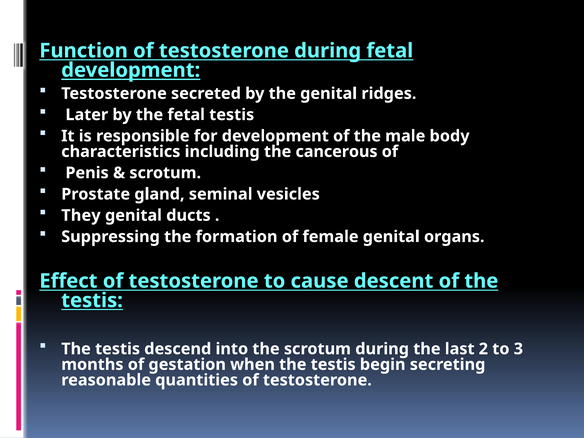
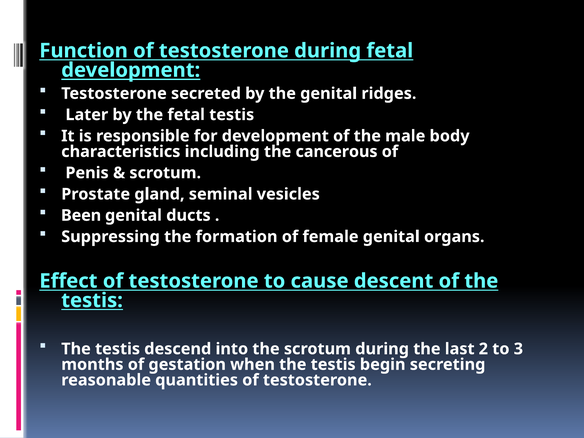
They: They -> Been (81, 215)
